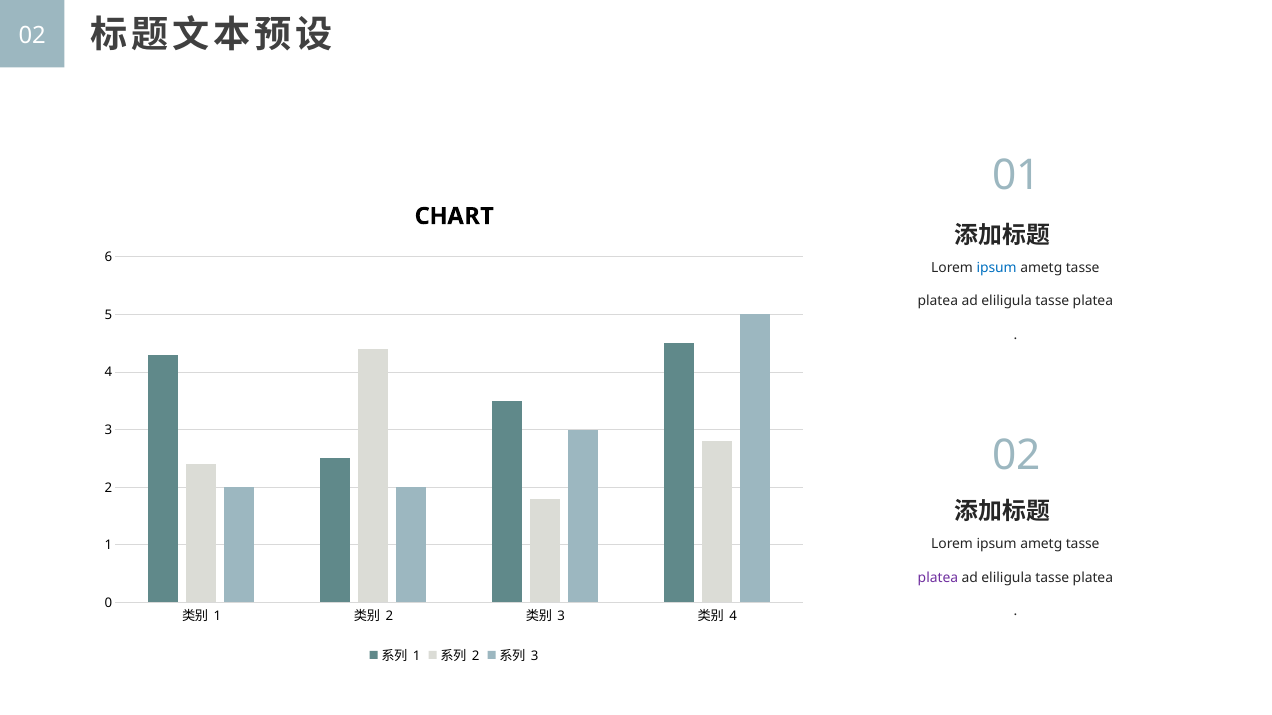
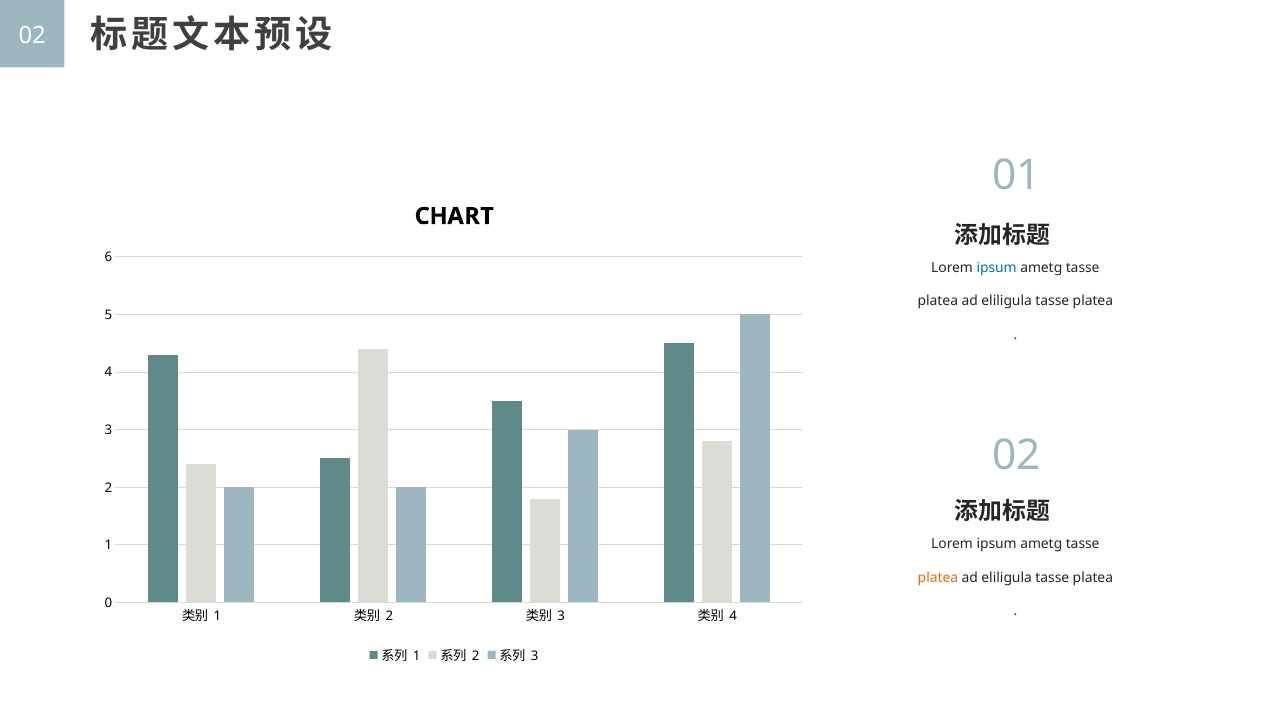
platea colour: purple -> orange (938, 578)
